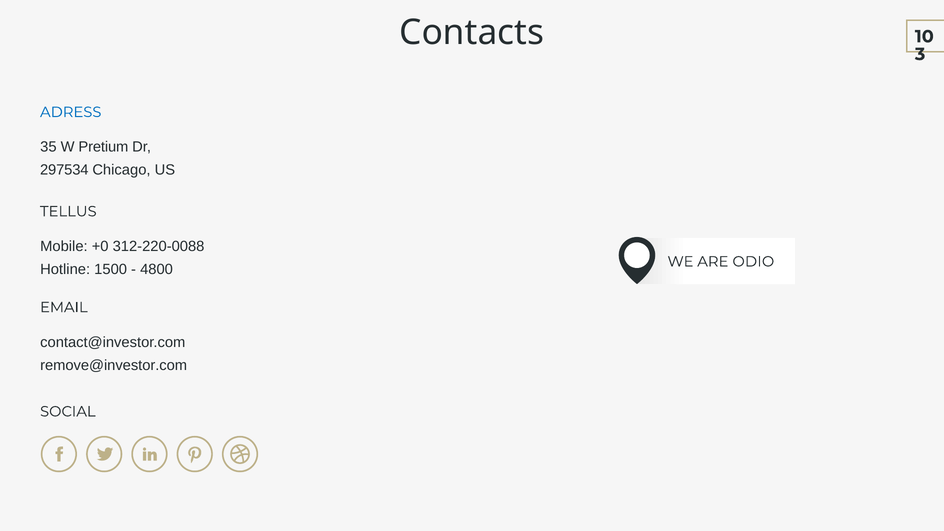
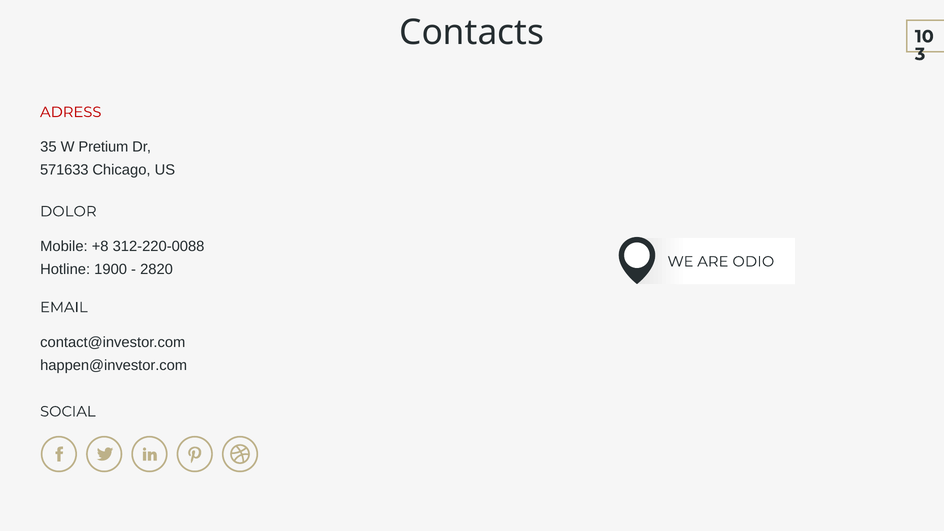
ADRESS colour: blue -> red (71, 112)
297534: 297534 -> 571633 (64, 170)
TELLUS: TELLUS -> DOLOR (68, 211)
+0: +0 -> +8 (100, 247)
1500: 1500 -> 1900 (111, 270)
4800: 4800 -> 2820 (157, 270)
remove@investor.com: remove@investor.com -> happen@investor.com (114, 365)
